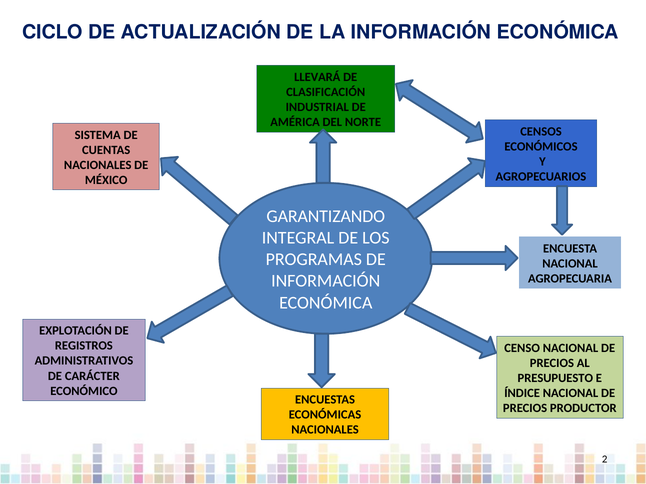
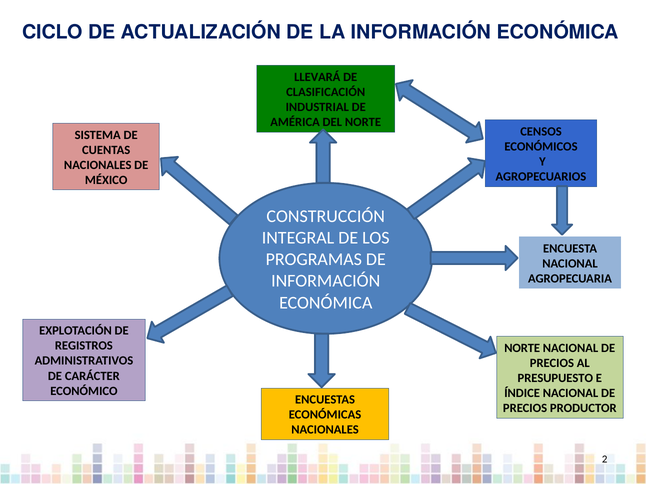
GARANTIZANDO: GARANTIZANDO -> CONSTRUCCIÓN (326, 217)
CENSO: CENSO -> NORTE (522, 348)
